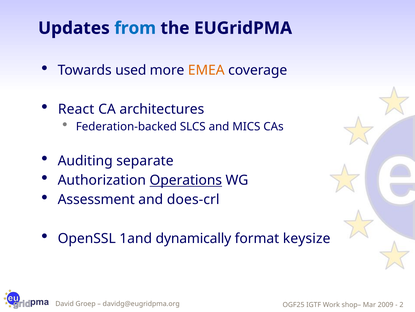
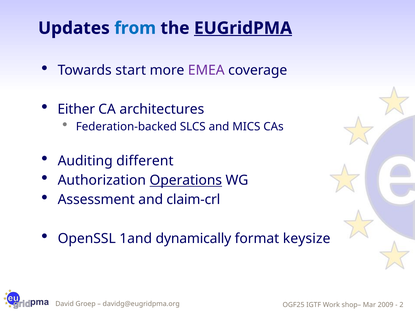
EUGridPMA underline: none -> present (243, 28)
used: used -> start (131, 70)
EMEA colour: orange -> purple (206, 70)
React: React -> Either (76, 109)
separate: separate -> different (145, 161)
does-crl: does-crl -> claim-crl (193, 199)
